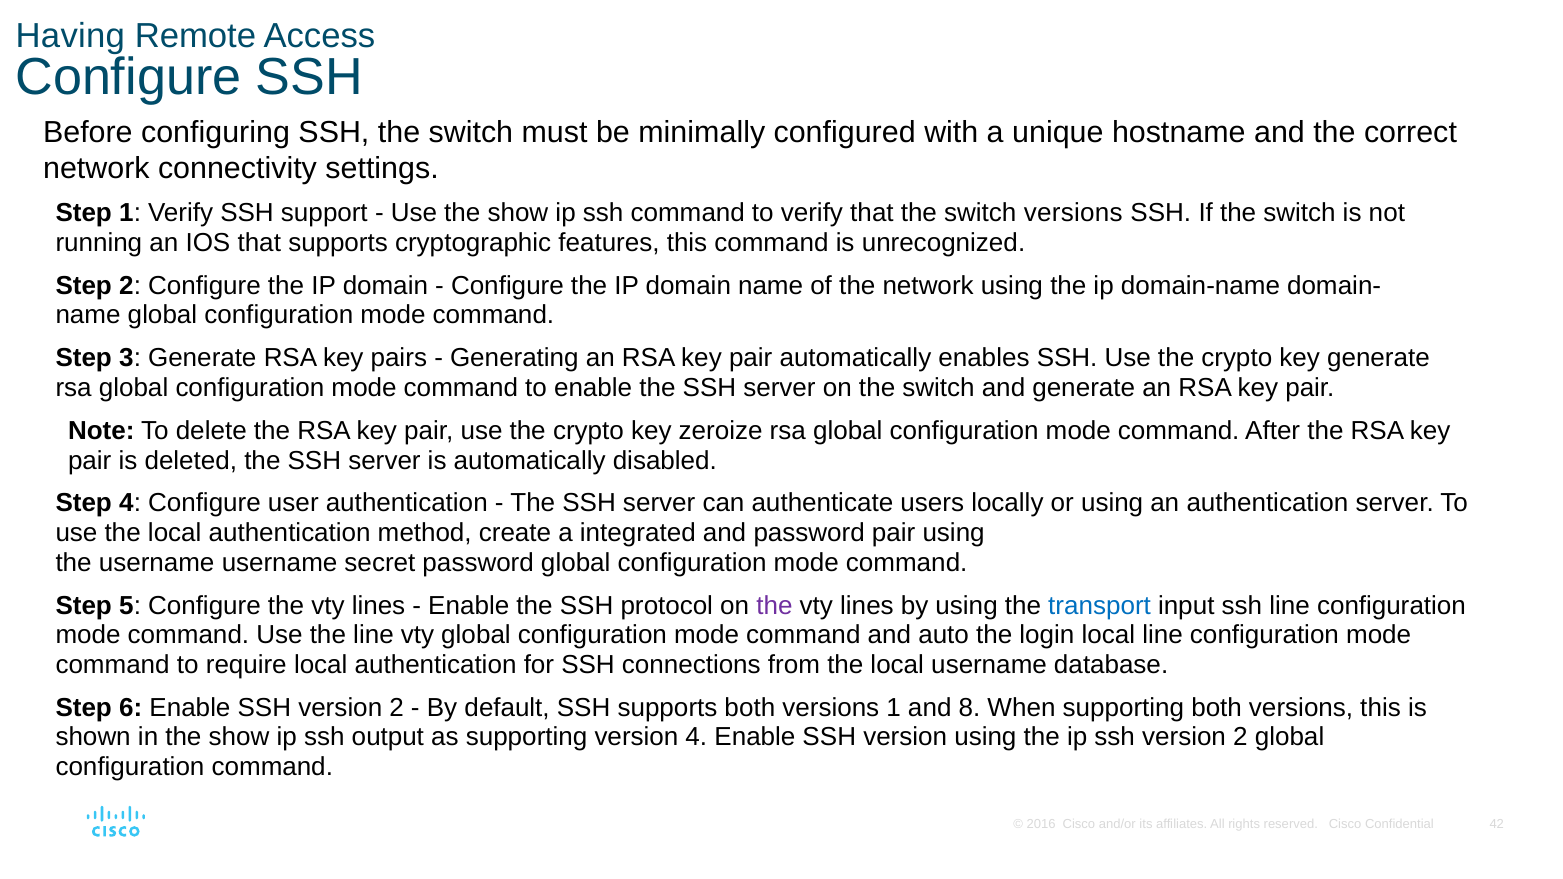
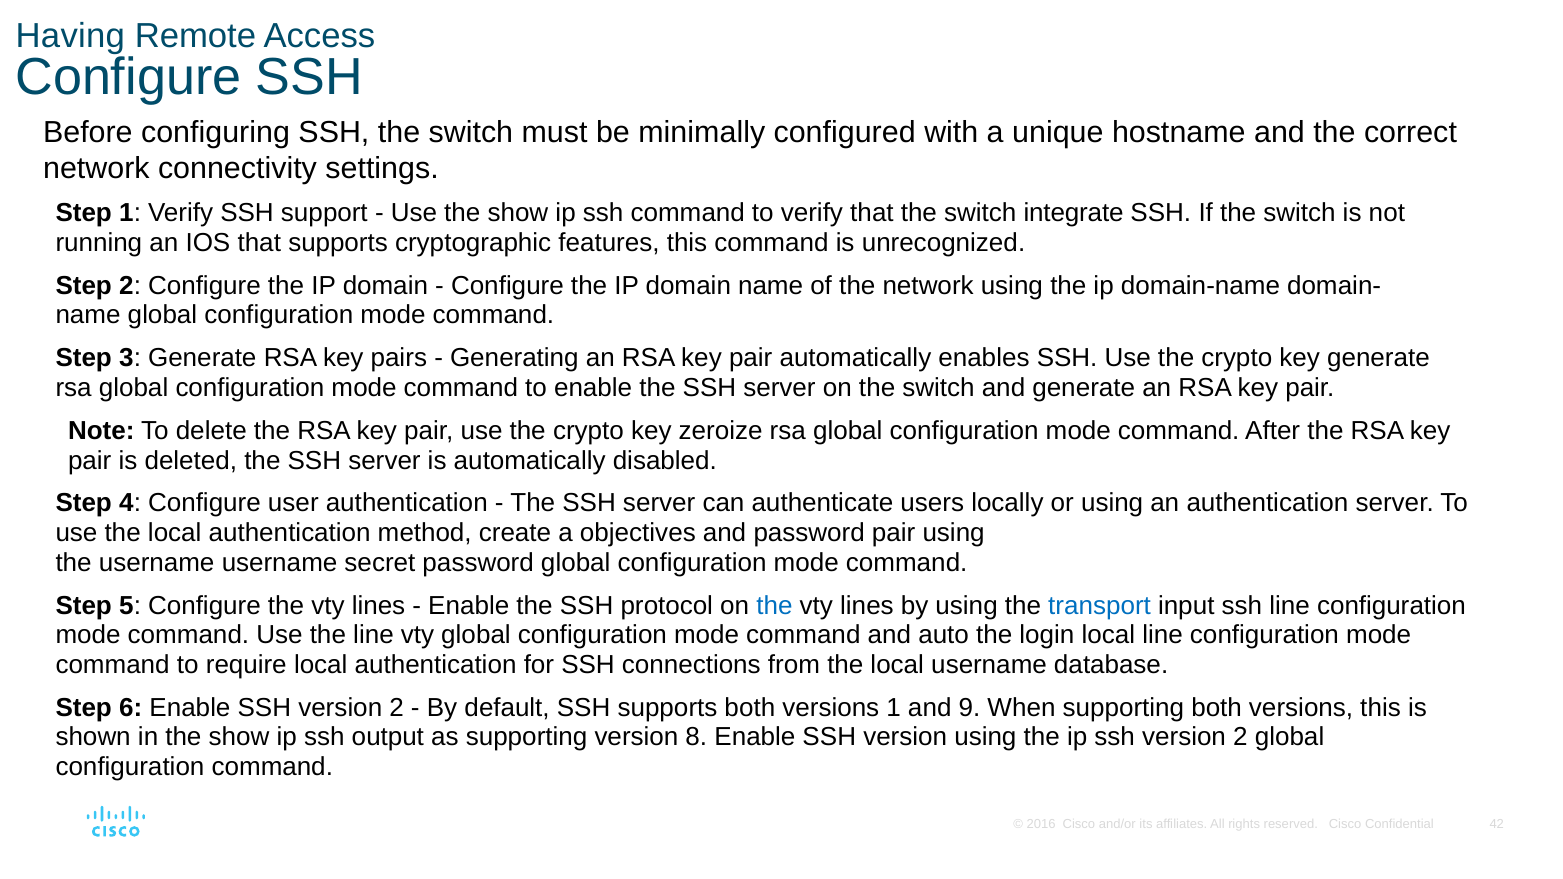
switch versions: versions -> integrate (1074, 213)
integrated: integrated -> objectives (638, 533)
the colour: purple -> blue (774, 606)
8: 8 -> 9 (970, 708)
version 4: 4 -> 8 (696, 738)
